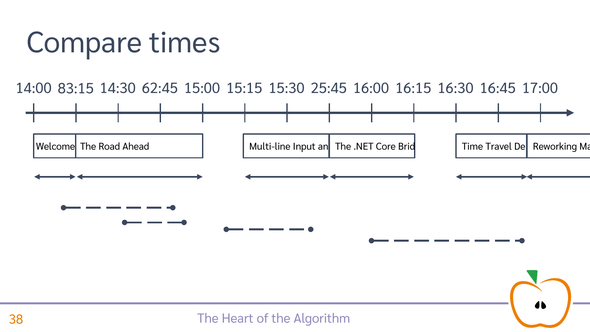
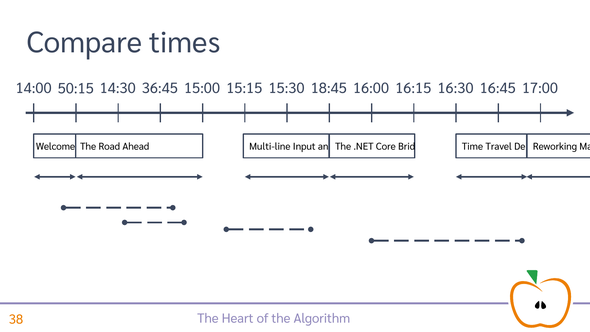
62:45: 62:45 -> 36:45 (160, 88)
25:45: 25:45 -> 18:45 (329, 88)
83:15: 83:15 -> 50:15 (76, 89)
